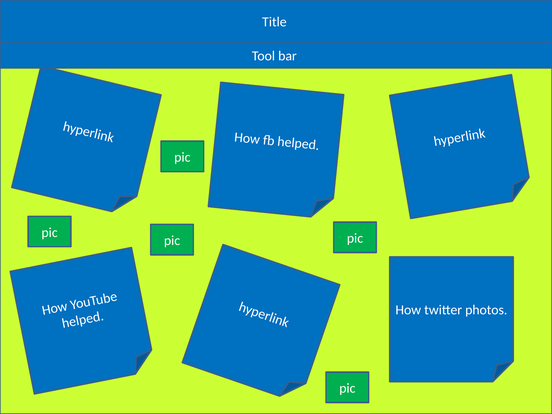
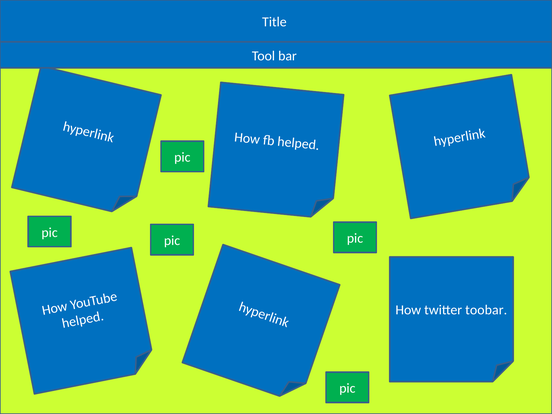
photos: photos -> toobar (486, 310)
